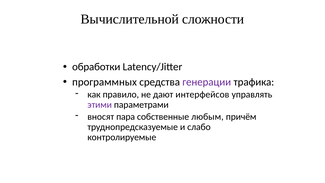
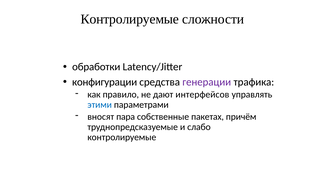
Вычислительной: Вычислительной -> Контролируемые (130, 19)
программных: программных -> конфигурации (105, 82)
этими colour: purple -> blue (100, 105)
любым: любым -> пакетах (208, 117)
